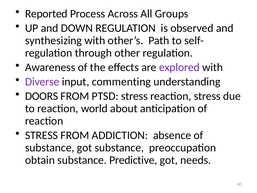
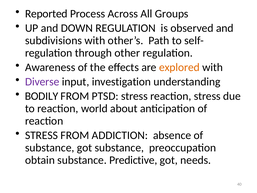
synthesizing: synthesizing -> subdivisions (54, 41)
explored colour: purple -> orange (179, 67)
commenting: commenting -> investigation (121, 82)
DOORS: DOORS -> BODILY (42, 96)
